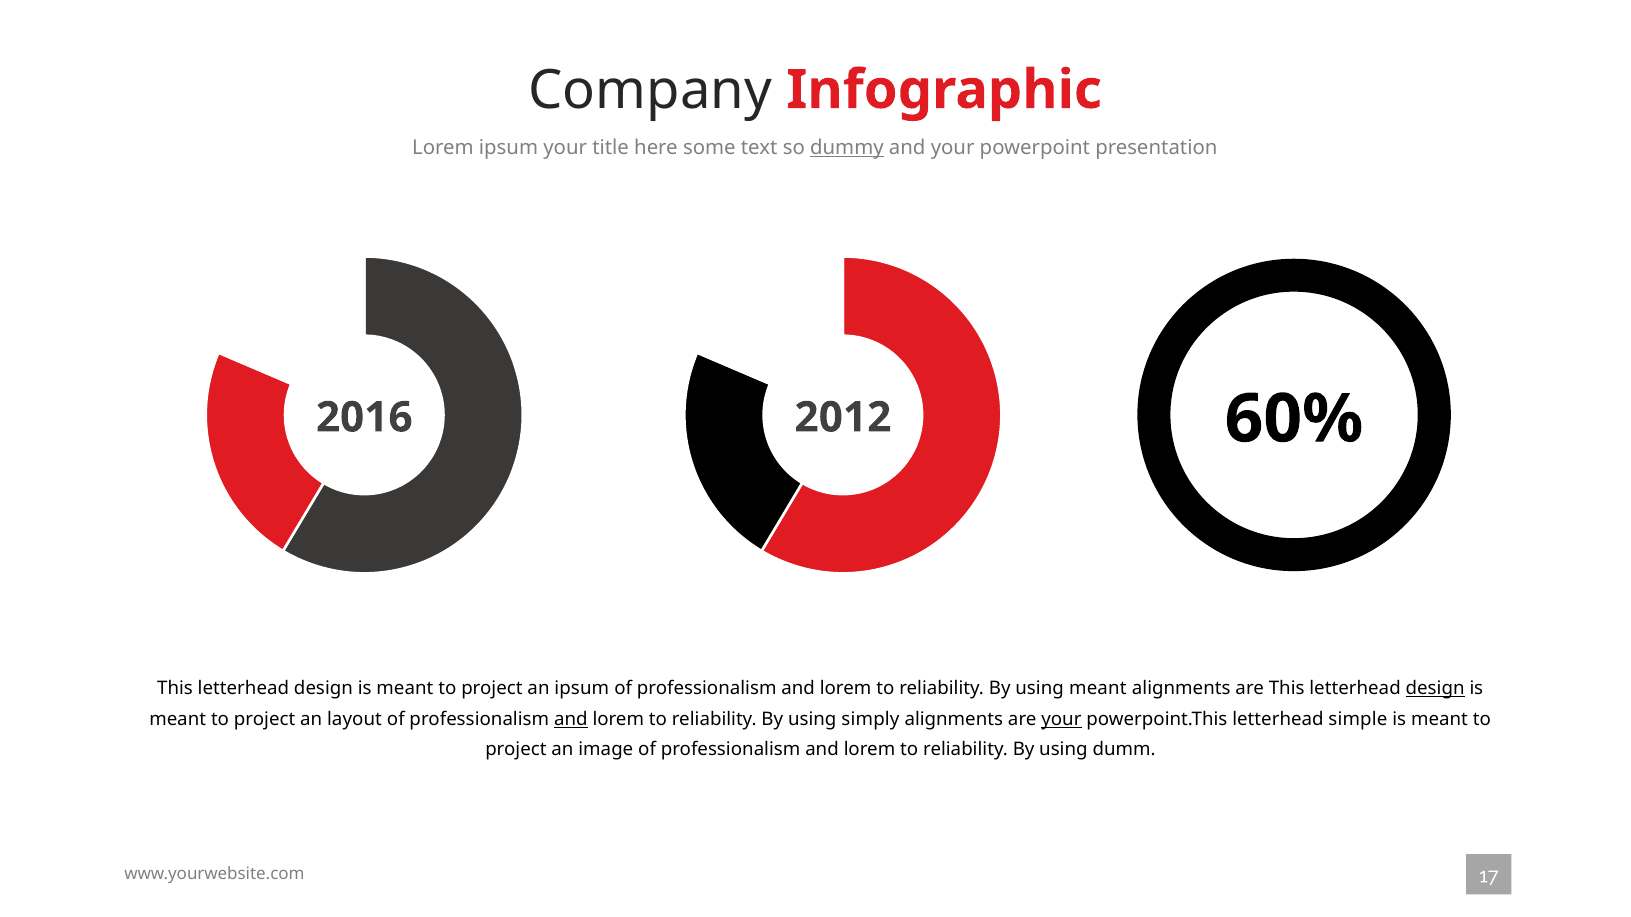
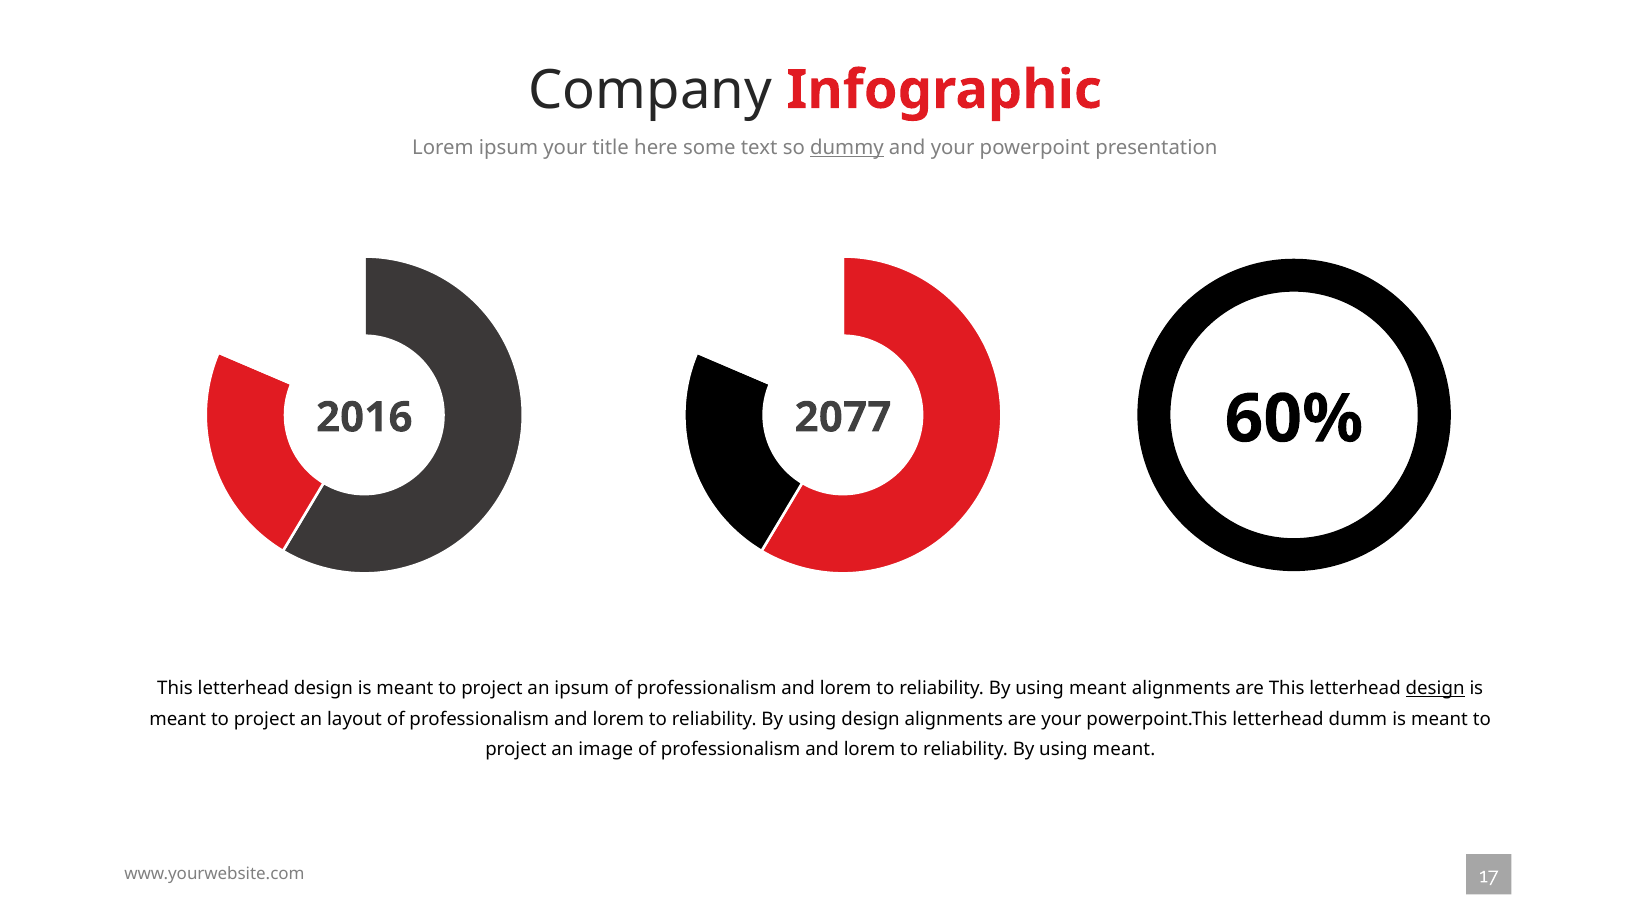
2012: 2012 -> 2077 (843, 418)
and underline: present -> none (571, 719)
using simply: simply -> design (871, 719)
your underline: present -> none (1061, 719)
simple: simple -> dumm (1358, 719)
dumm: dumm -> meant (1124, 750)
